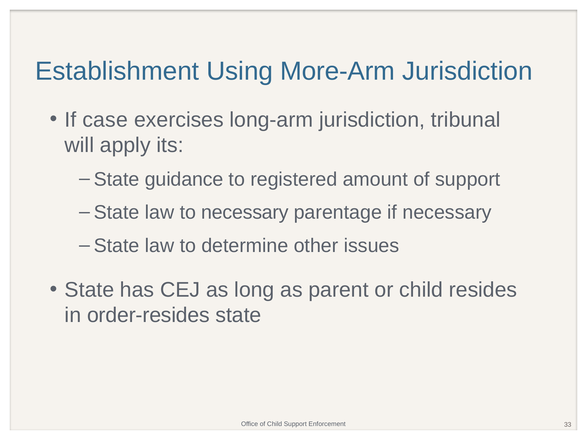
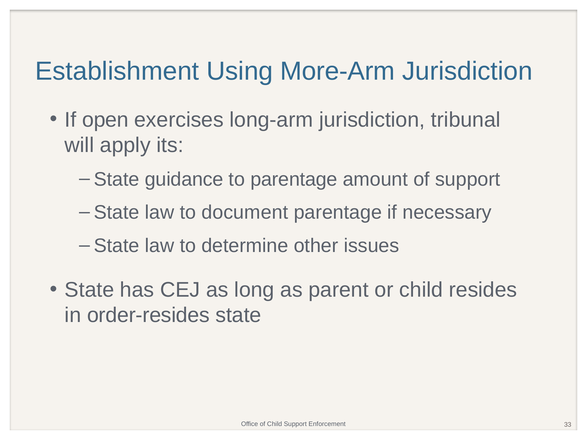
case: case -> open (105, 120)
to registered: registered -> parentage (294, 179)
to necessary: necessary -> document (245, 213)
